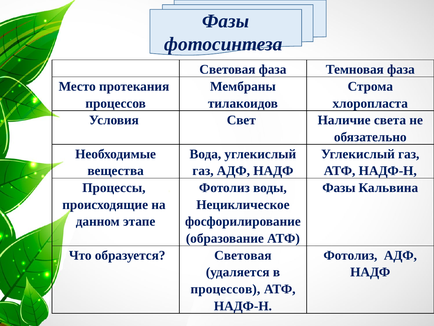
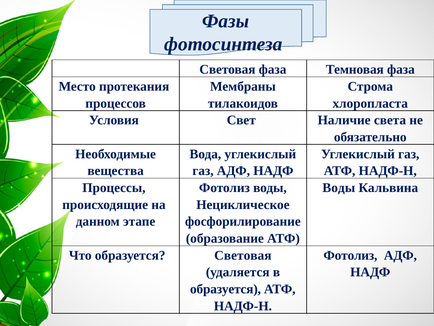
Фазы: Фазы -> Воды (339, 188)
процессов: процессов -> образуется (226, 289)
